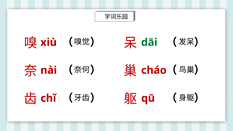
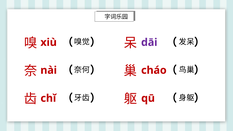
dāi colour: green -> purple (149, 42)
